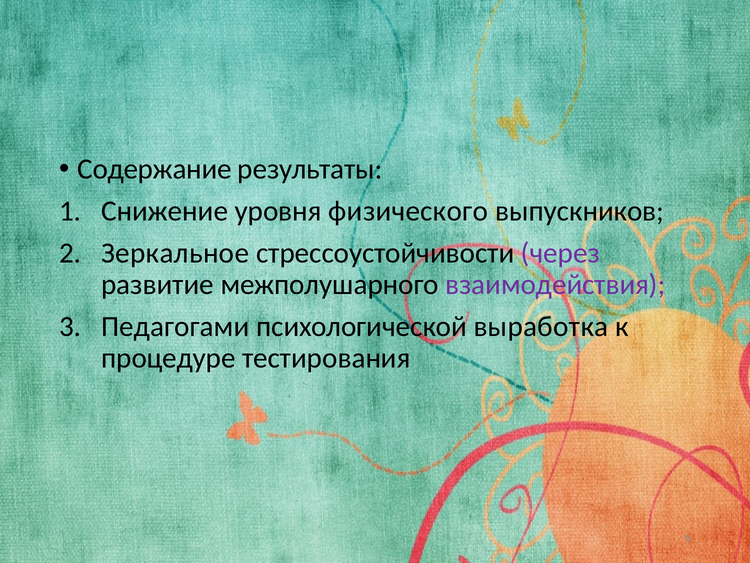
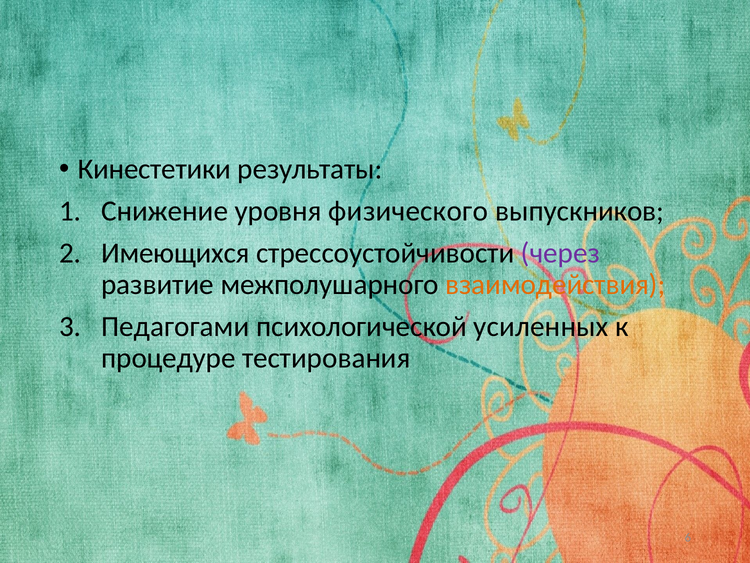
Содержание: Содержание -> Кинестетики (154, 169)
Зеркальное: Зеркальное -> Имеющихся (175, 253)
взаимодействия colour: purple -> orange (555, 284)
выработка: выработка -> усиленных (541, 326)
